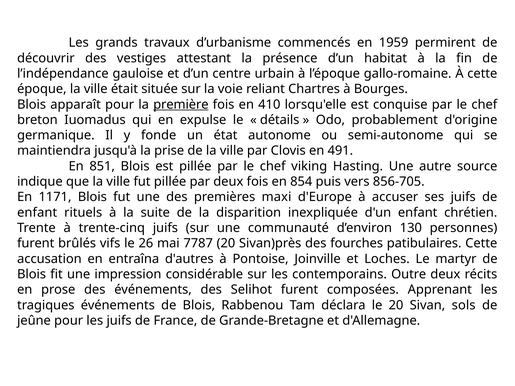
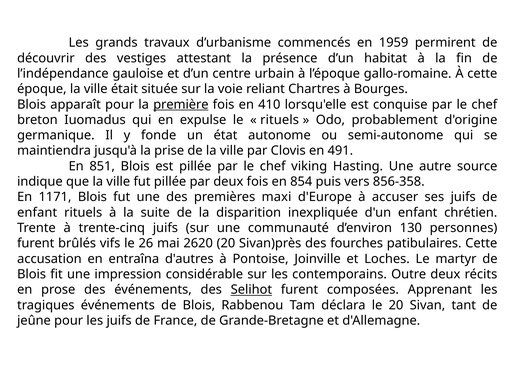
détails: détails -> rituels (280, 120)
856-705: 856-705 -> 856-358 (399, 182)
7787: 7787 -> 2620 (198, 244)
Selihot underline: none -> present (251, 290)
sols: sols -> tant (464, 305)
